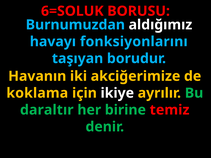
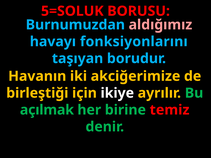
6=SOLUK: 6=SOLUK -> 5=SOLUK (72, 11)
aldığımız colour: white -> pink (160, 25)
koklama: koklama -> birleştiği (37, 93)
daraltır: daraltır -> açılmak (47, 110)
